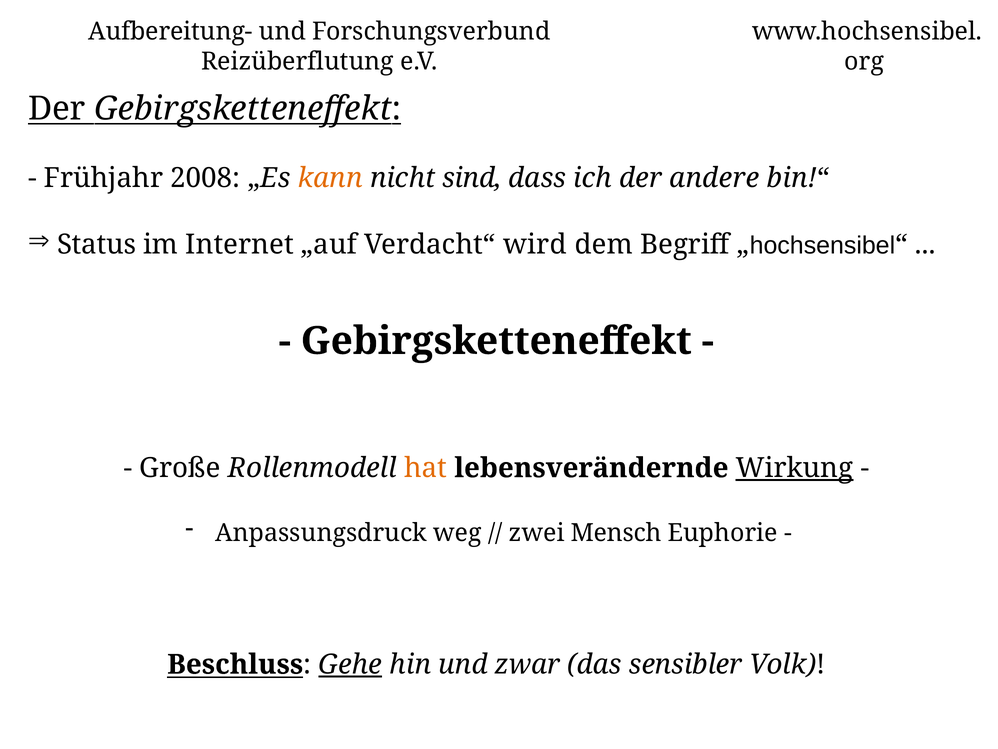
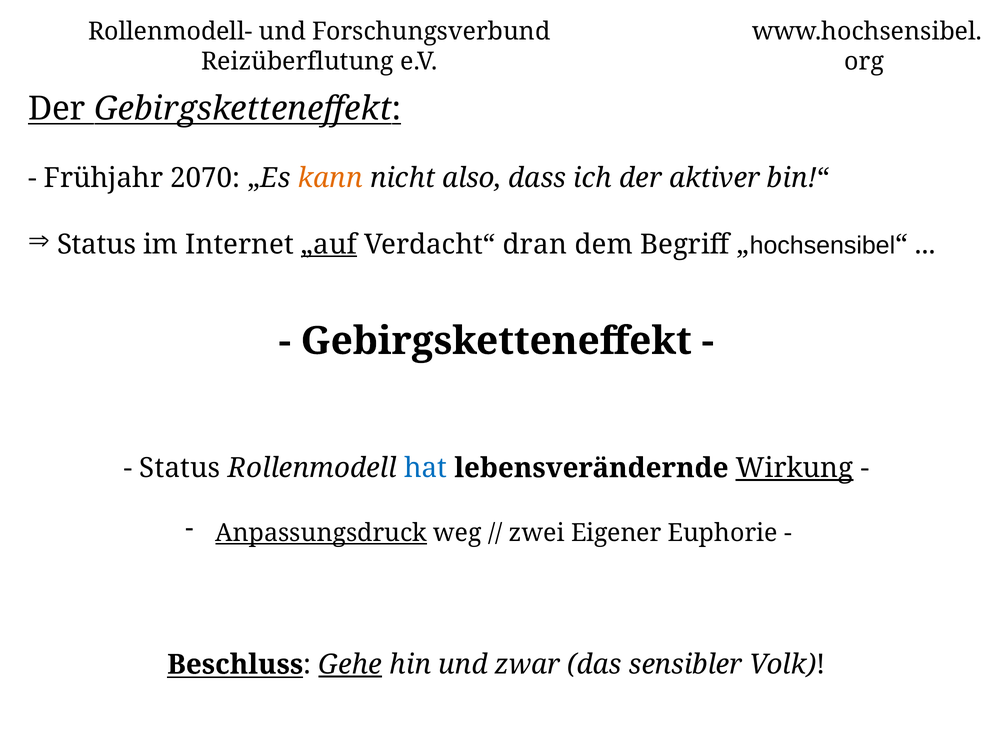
Aufbereitung-: Aufbereitung- -> Rollenmodell- (170, 32)
2008: 2008 -> 2070 (205, 178)
sind: sind -> also (472, 178)
andere: andere -> aktiver (715, 178)
„auf underline: none -> present (329, 244)
wird: wird -> dran (535, 244)
Große: Große -> Status (180, 468)
hat colour: orange -> blue (426, 468)
Anpassungsdruck underline: none -> present (321, 532)
Mensch: Mensch -> Eigener (616, 532)
